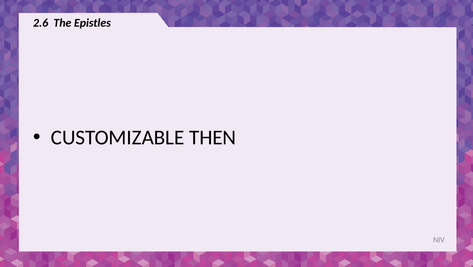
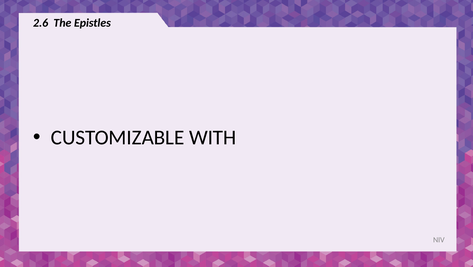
THEN: THEN -> WITH (213, 138)
